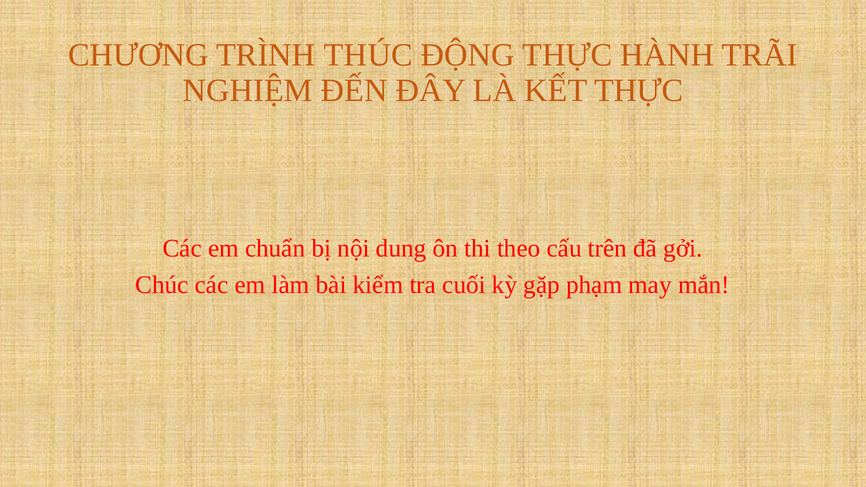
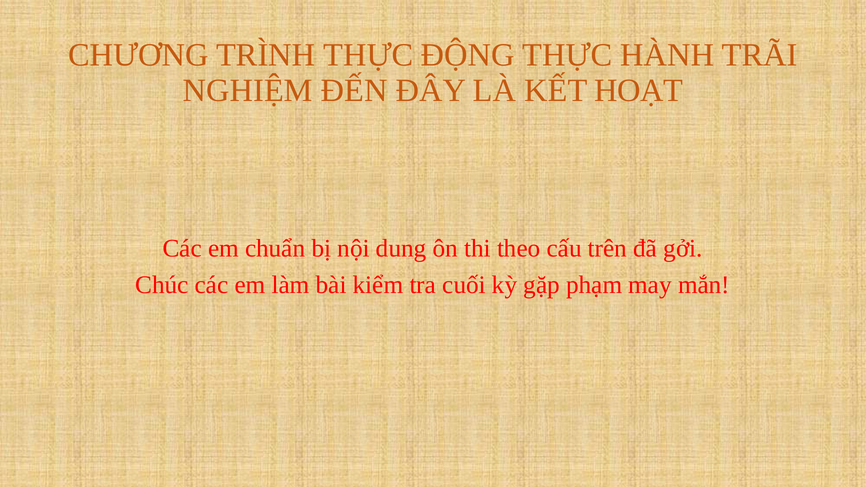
TRÌNH THÚC: THÚC -> THỰC (368, 55)
KẾT THỰC: THỰC -> HOẠT (639, 90)
